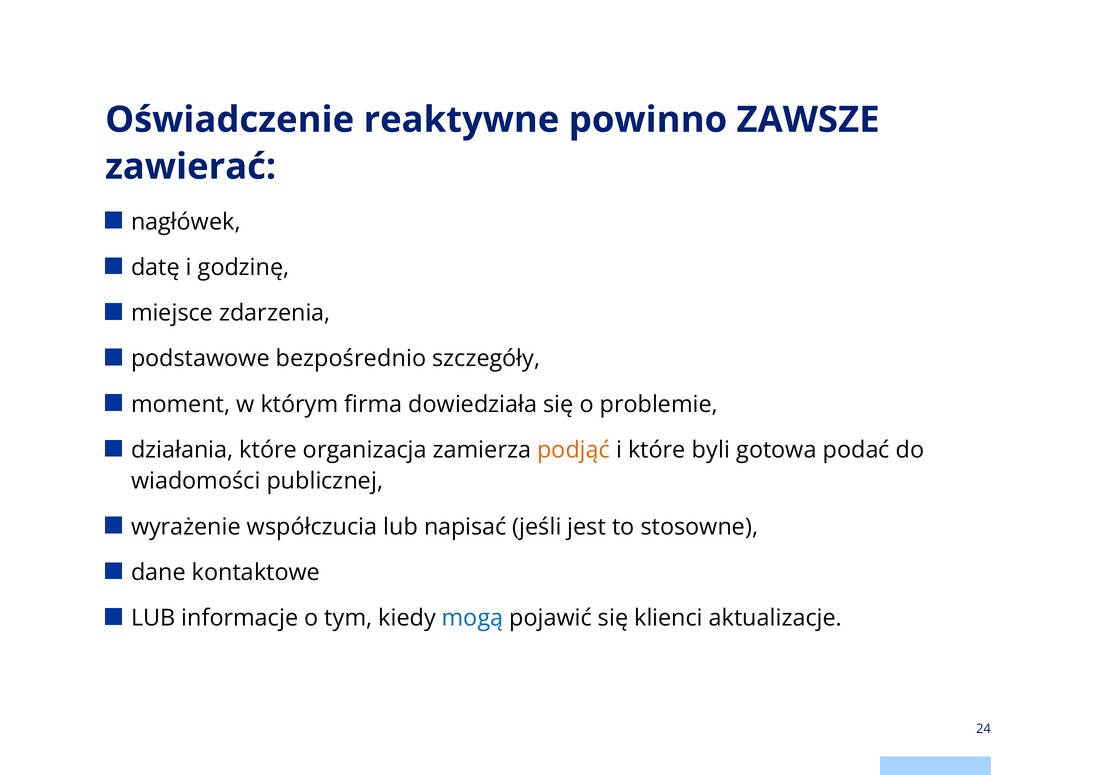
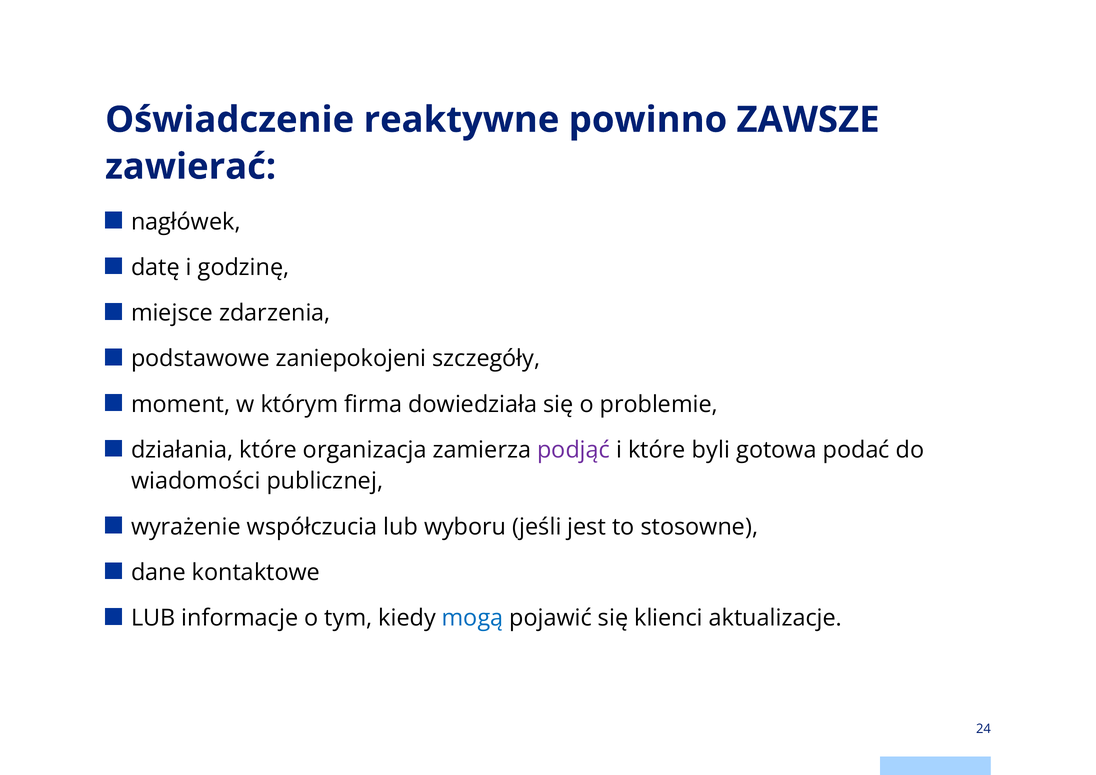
bezpośrednio: bezpośrednio -> zaniepokojeni (351, 359)
podjąć colour: orange -> purple (574, 450)
napisać: napisać -> wyboru (465, 527)
